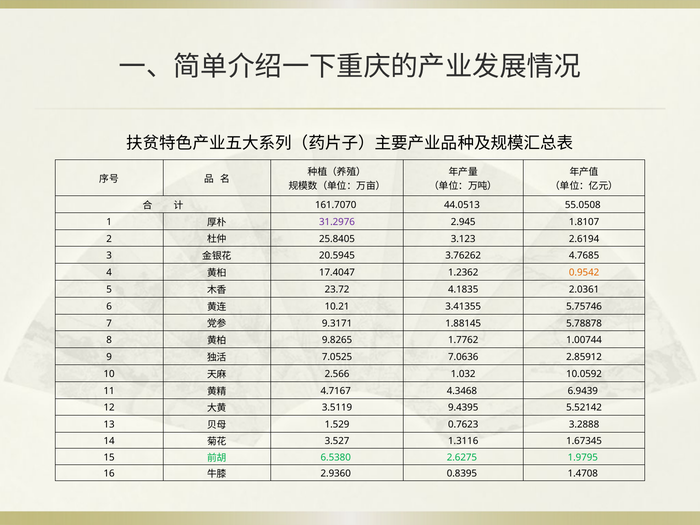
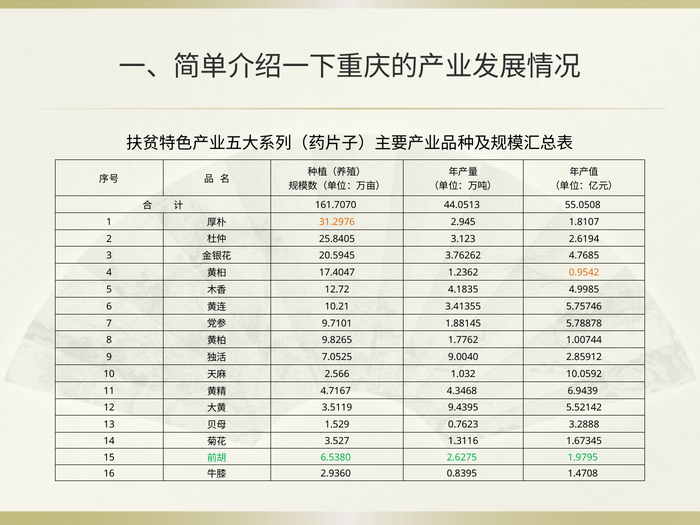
31.2976 colour: purple -> orange (337, 222)
23.72: 23.72 -> 12.72 (337, 290)
2.0361: 2.0361 -> 4.9985 (584, 290)
9.3171: 9.3171 -> 9.7101 (337, 323)
7.0636: 7.0636 -> 9.0040 (463, 357)
